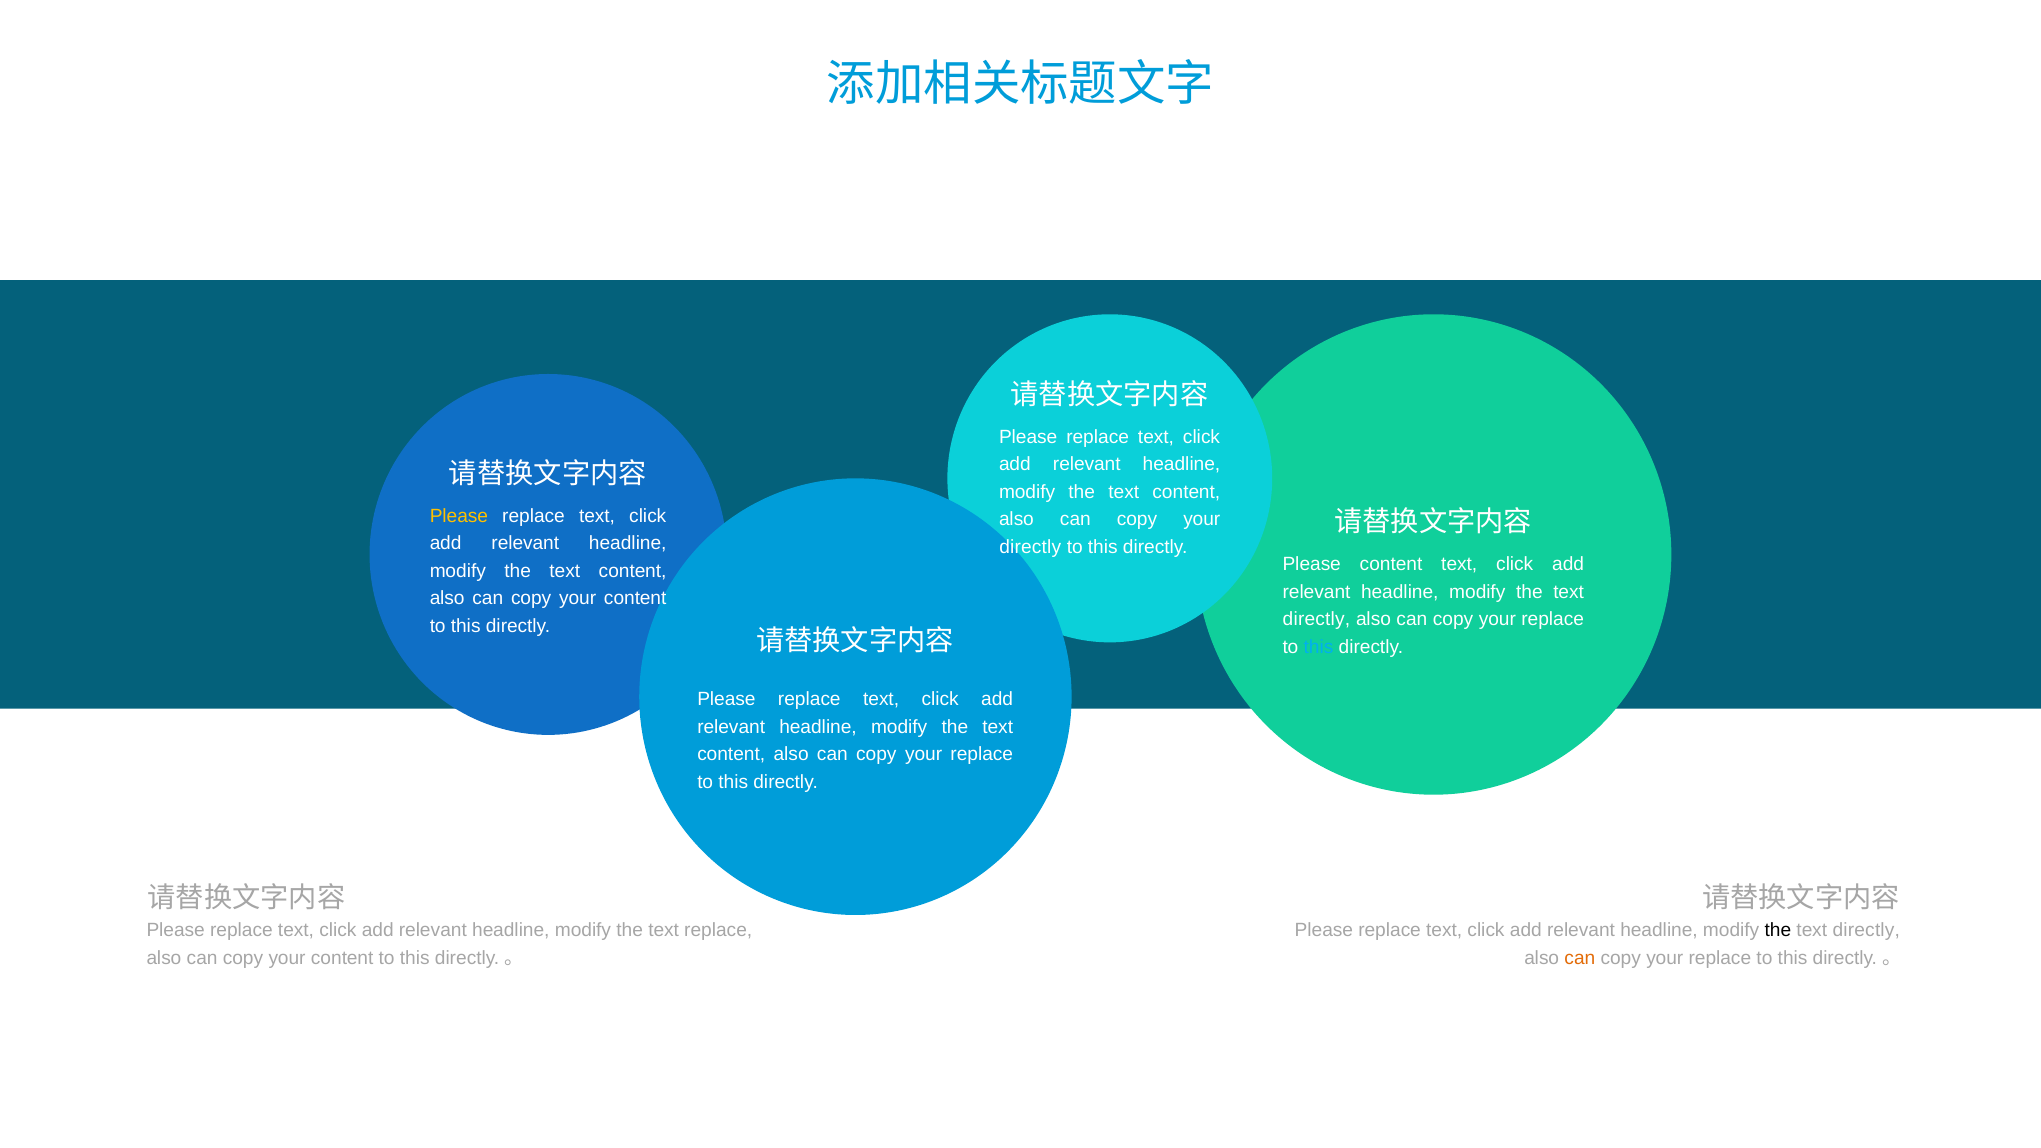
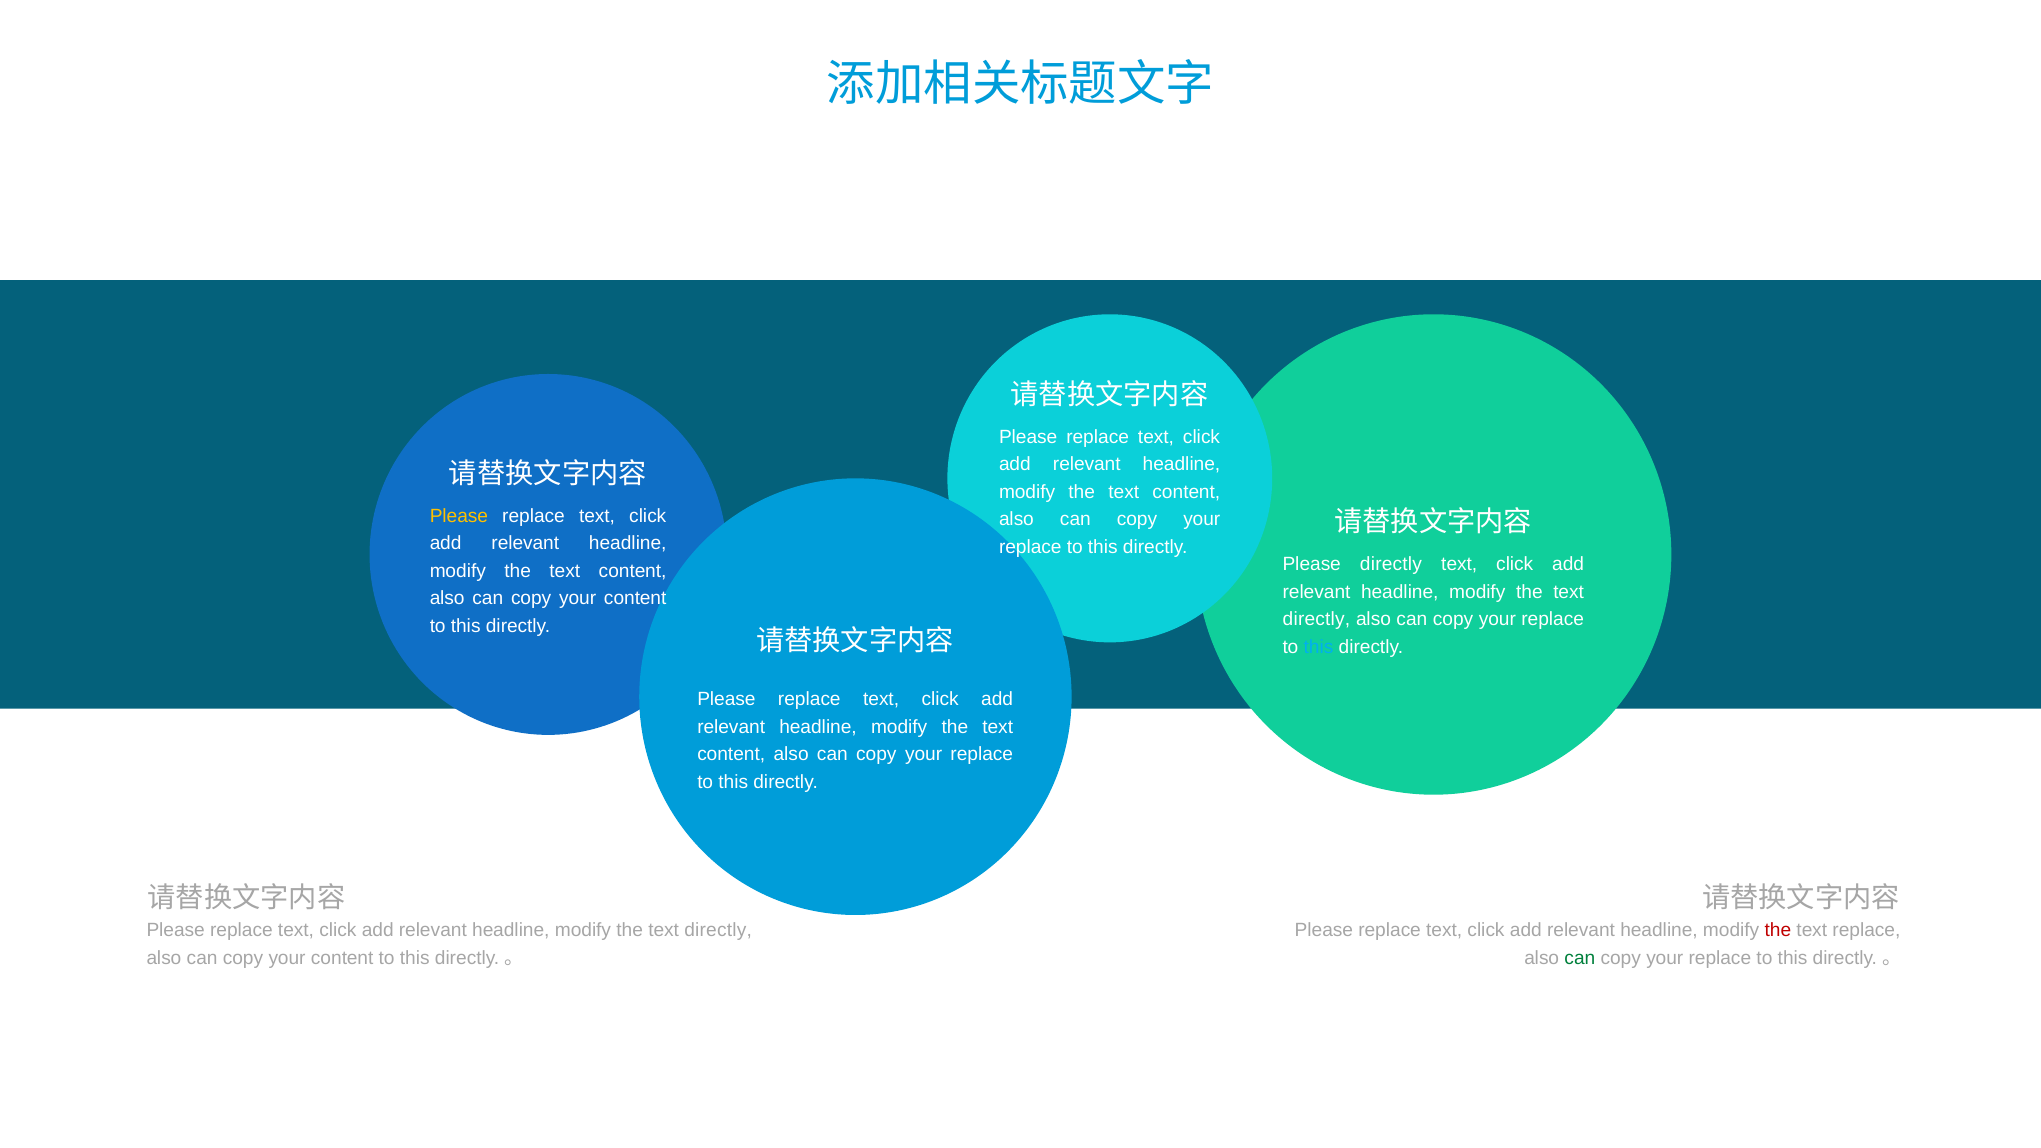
directly: directly -> replace (1030, 547)
Please content: content -> directly (1391, 564)
replace: replace -> directly (718, 931)
the colour: black -> red (1778, 931)
directly: directly -> replace (1866, 931)
can colour: orange -> green (1580, 958)
